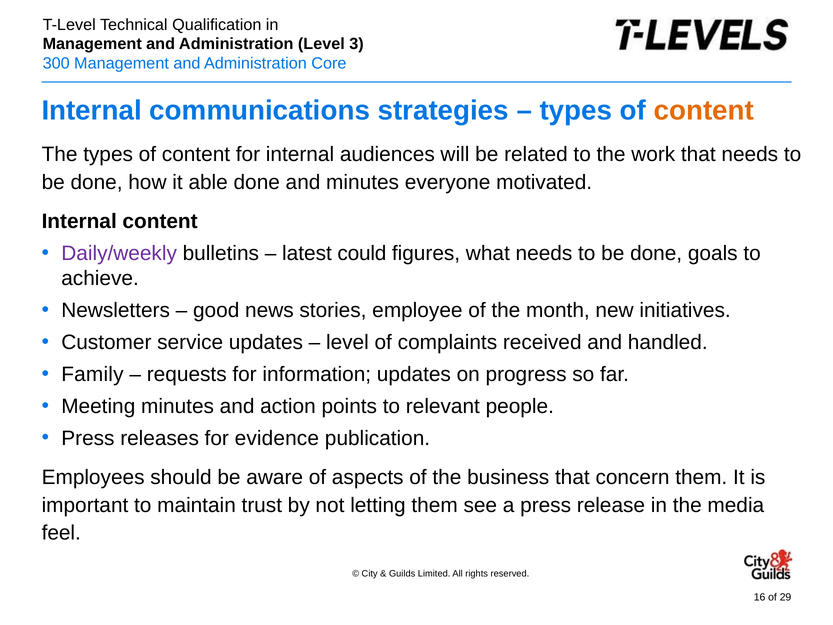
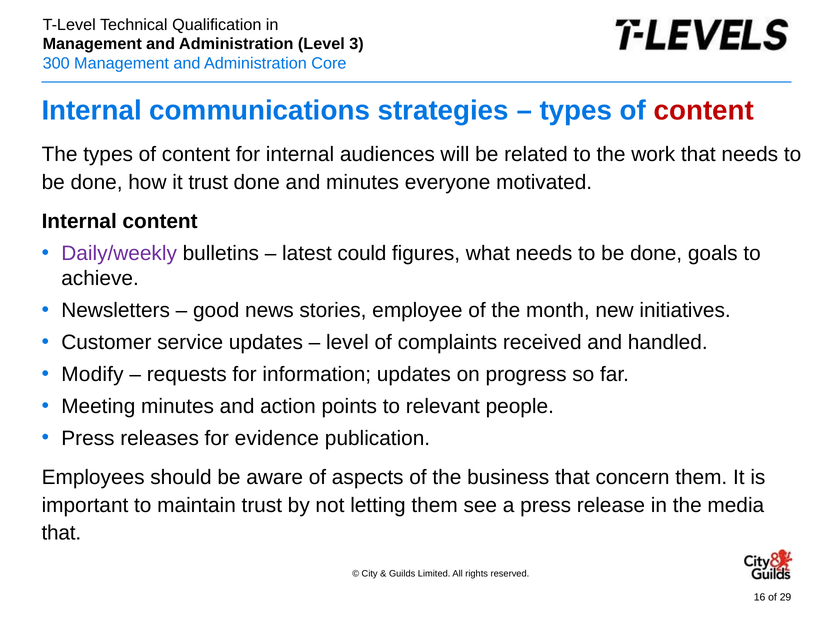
content colour: orange -> red (704, 110)
it able: able -> trust (208, 182)
Family: Family -> Modify (92, 374)
feel: feel -> that (61, 533)
